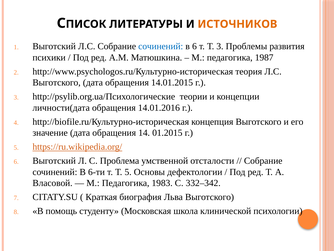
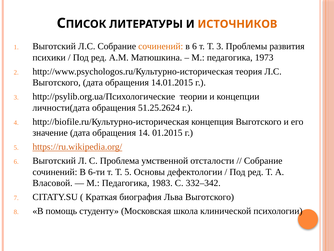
сочинений colour: blue -> orange (161, 46)
1987: 1987 -> 1973 (264, 57)
14.01.2016: 14.01.2016 -> 51.25.2624 (159, 108)
